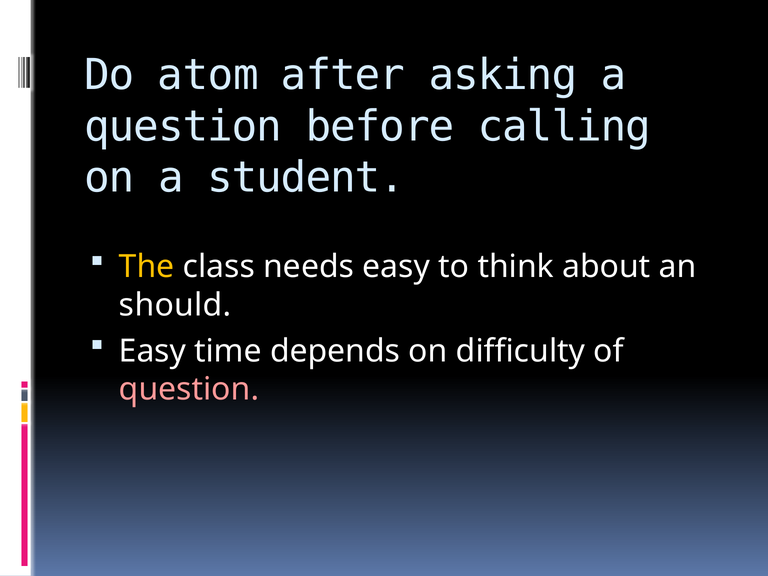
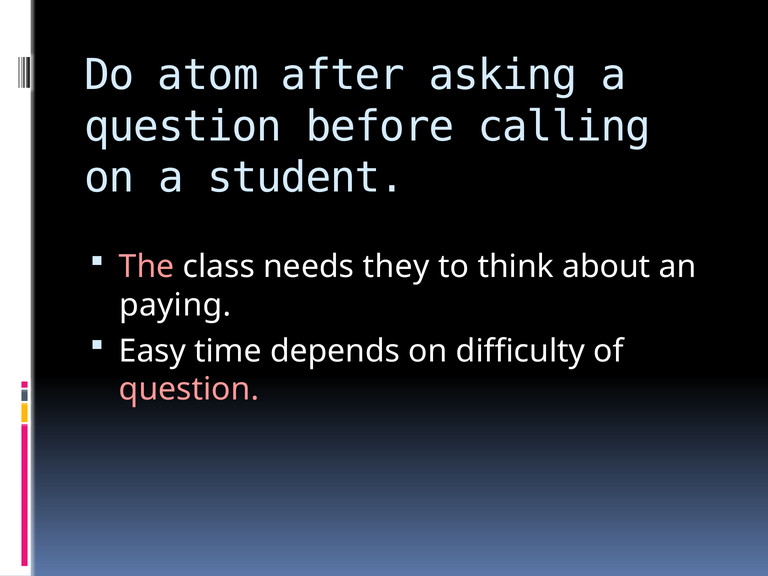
The colour: yellow -> pink (147, 267)
needs easy: easy -> they (396, 267)
should: should -> paying (175, 305)
